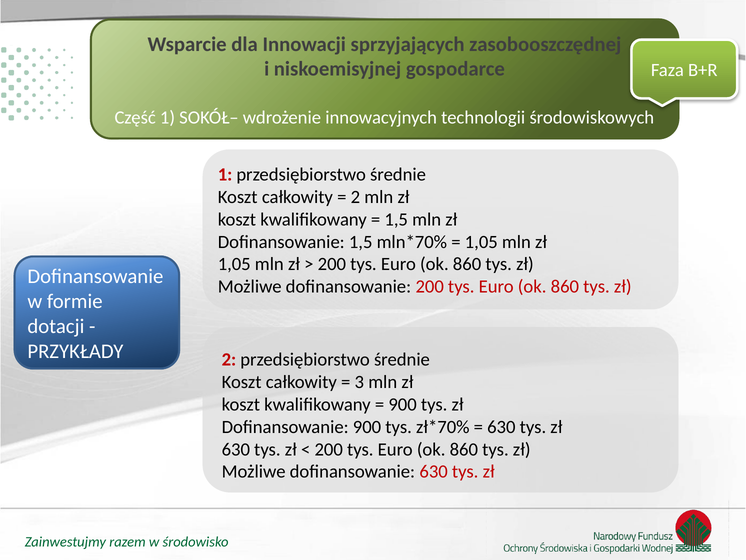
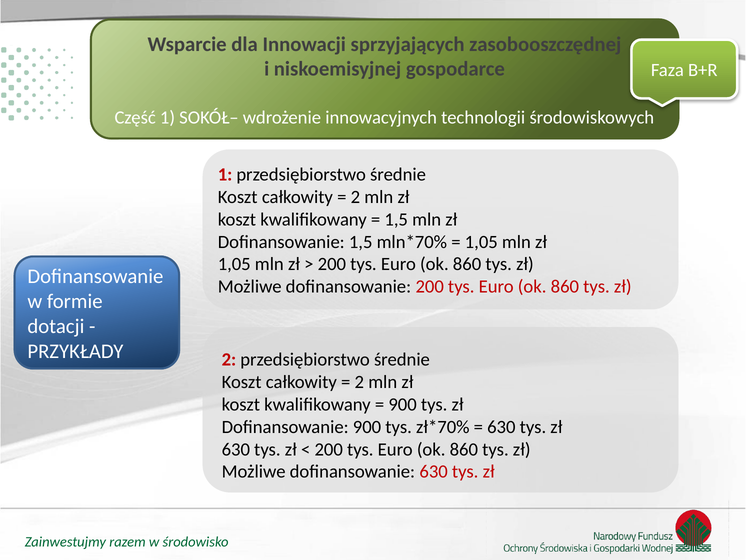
3: 3 -> 2 (359, 382)
